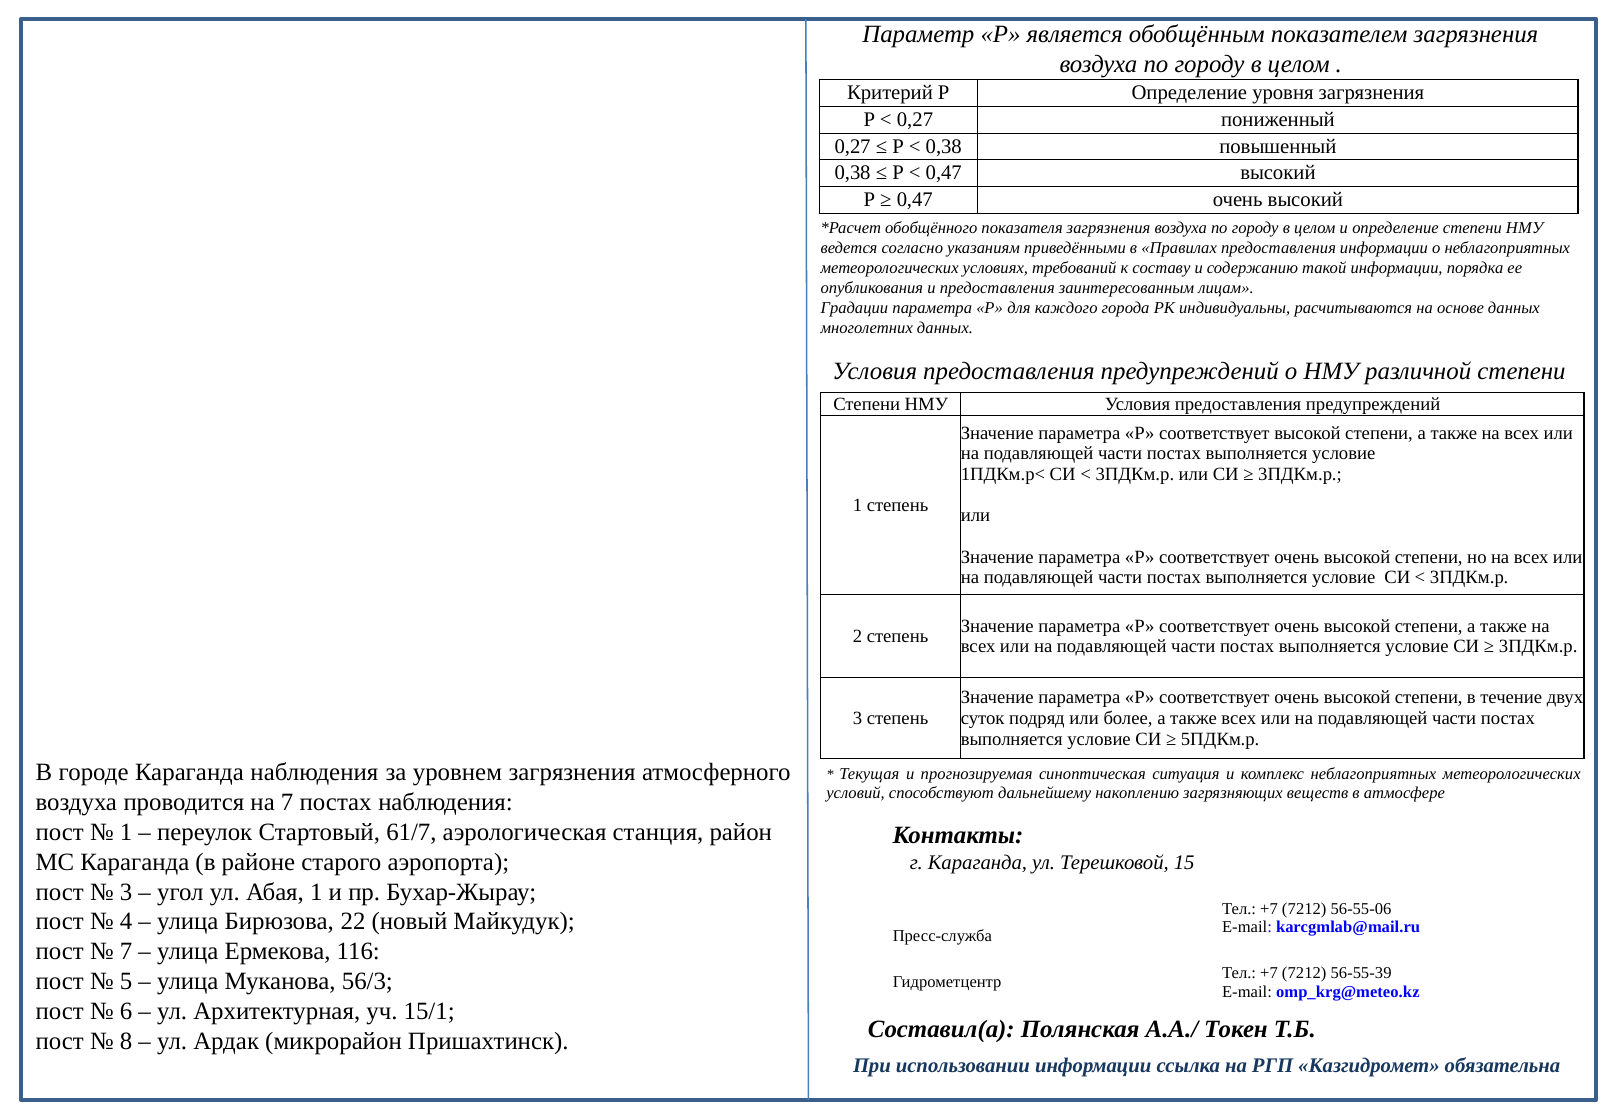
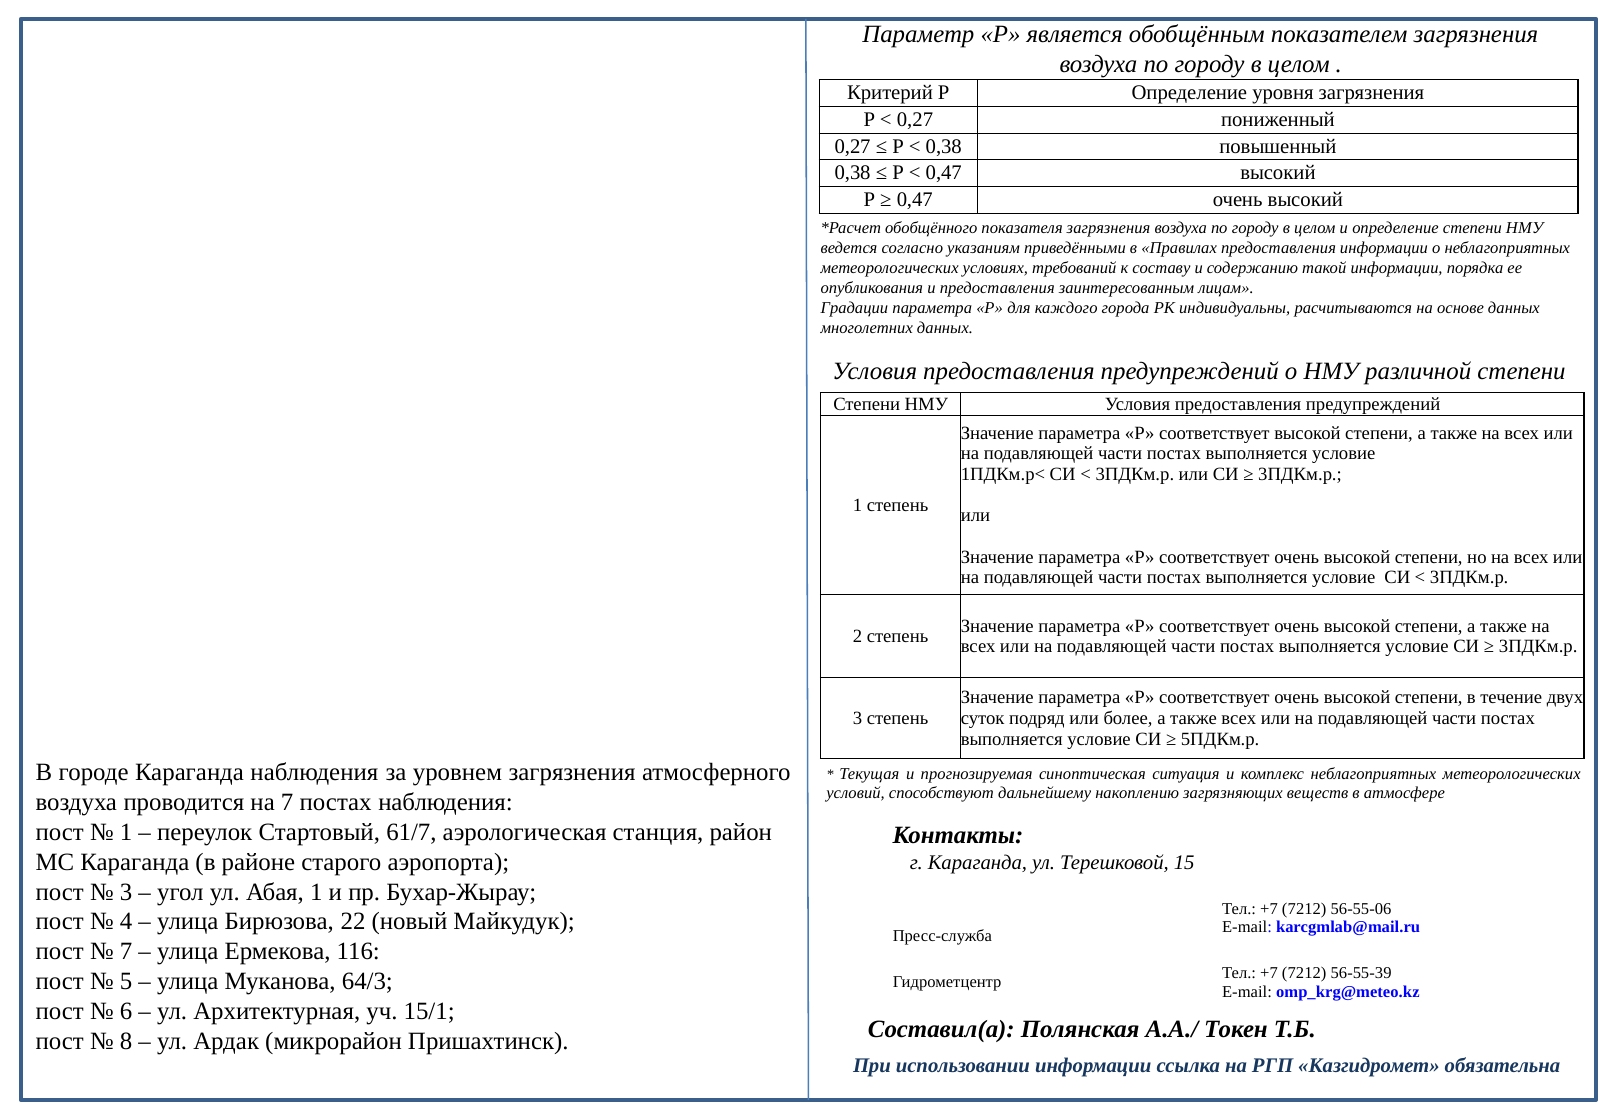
56/3: 56/3 -> 64/3 (367, 982)
